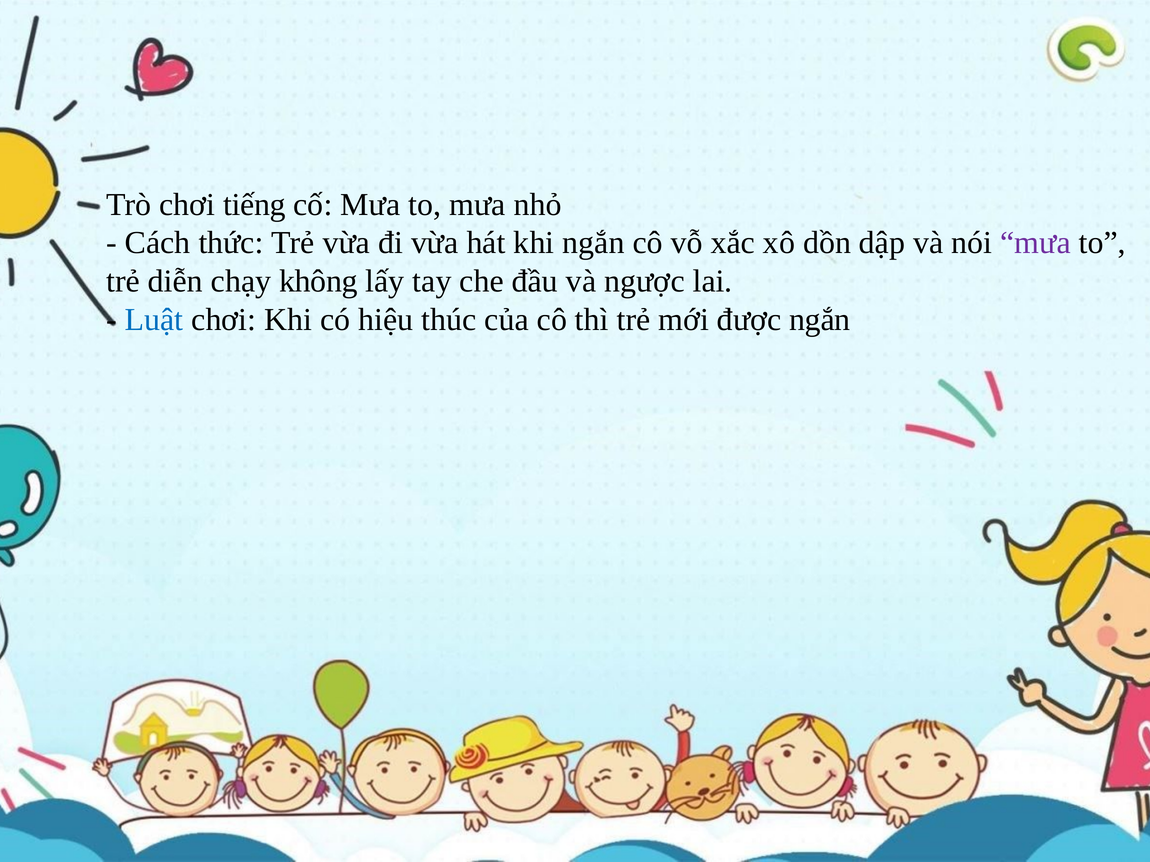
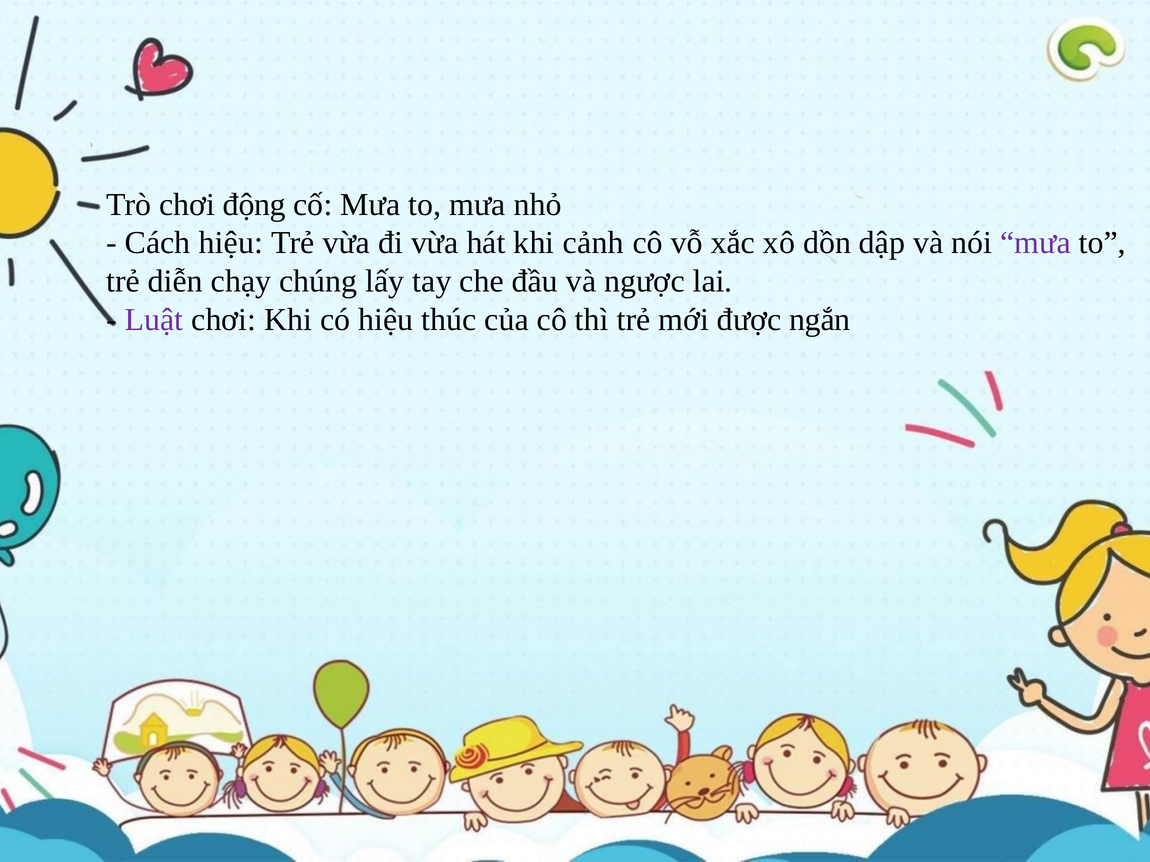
tiếng: tiếng -> động (254, 205)
Cách thức: thức -> hiệu (231, 243)
khi ngắn: ngắn -> cảnh (593, 243)
không: không -> chúng (318, 281)
Luật colour: blue -> purple (154, 320)
